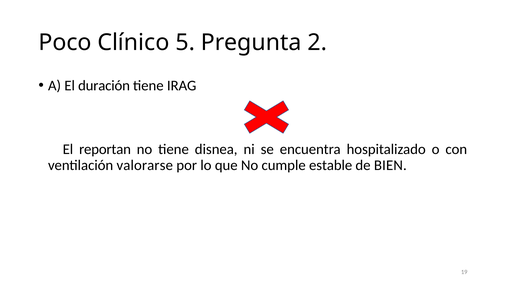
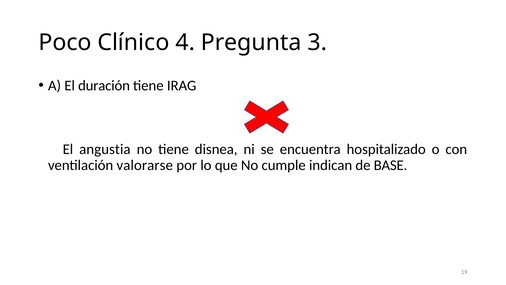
5: 5 -> 4 (185, 43)
2: 2 -> 3 (317, 43)
reportan: reportan -> angustia (105, 149)
estable: estable -> indican (331, 165)
BIEN: BIEN -> BASE (391, 165)
